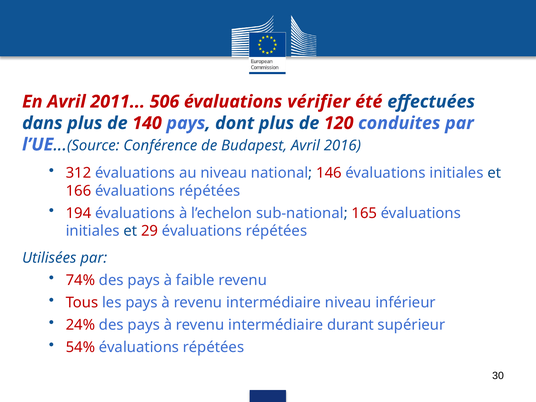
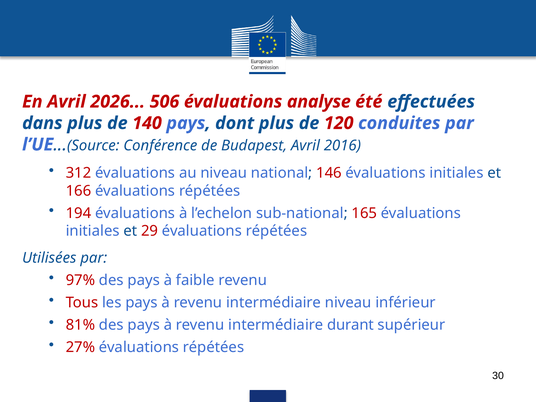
2011: 2011 -> 2026 (118, 102)
vérifier: vérifier -> analyse (319, 102)
74%: 74% -> 97% (80, 280)
24%: 24% -> 81% (80, 325)
54%: 54% -> 27% (80, 347)
